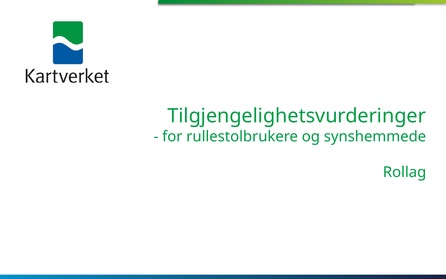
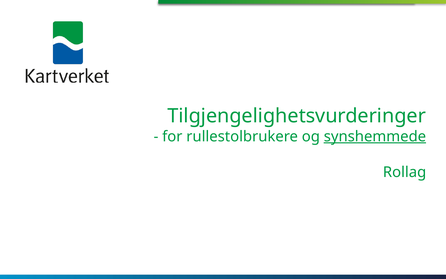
synshemmede underline: none -> present (375, 136)
